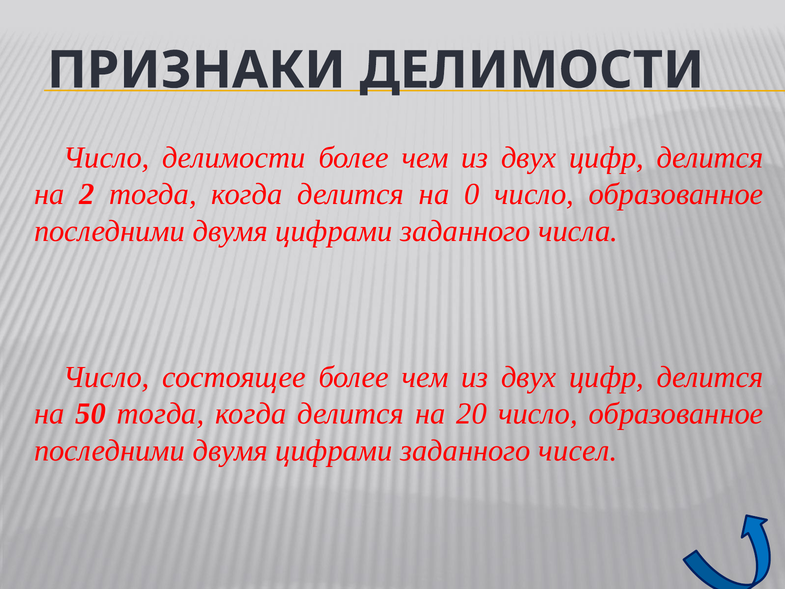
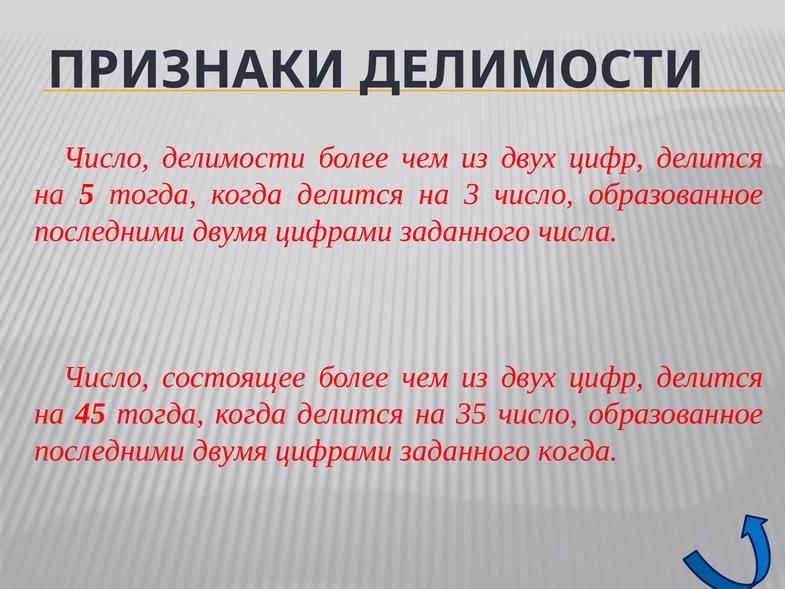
2: 2 -> 5 (87, 194)
0: 0 -> 3 (472, 194)
50: 50 -> 45 (91, 414)
20: 20 -> 35 (472, 414)
заданного чисел: чисел -> когда (578, 450)
